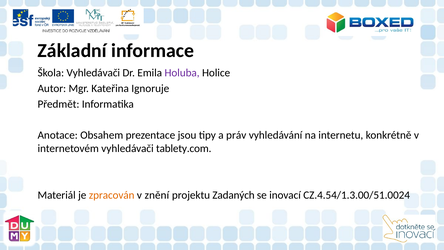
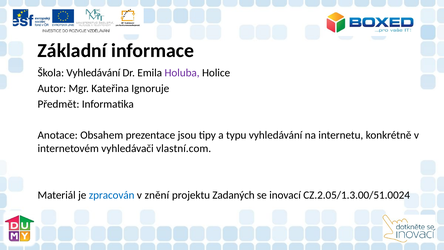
Škola Vyhledávači: Vyhledávači -> Vyhledávání (93, 73)
práv: práv -> typu (236, 135)
tablety.com: tablety.com -> vlastní.com (184, 148)
zpracován colour: orange -> blue (112, 195)
CZ.4.54/1.3.00/51.0024: CZ.4.54/1.3.00/51.0024 -> CZ.2.05/1.3.00/51.0024 (357, 195)
